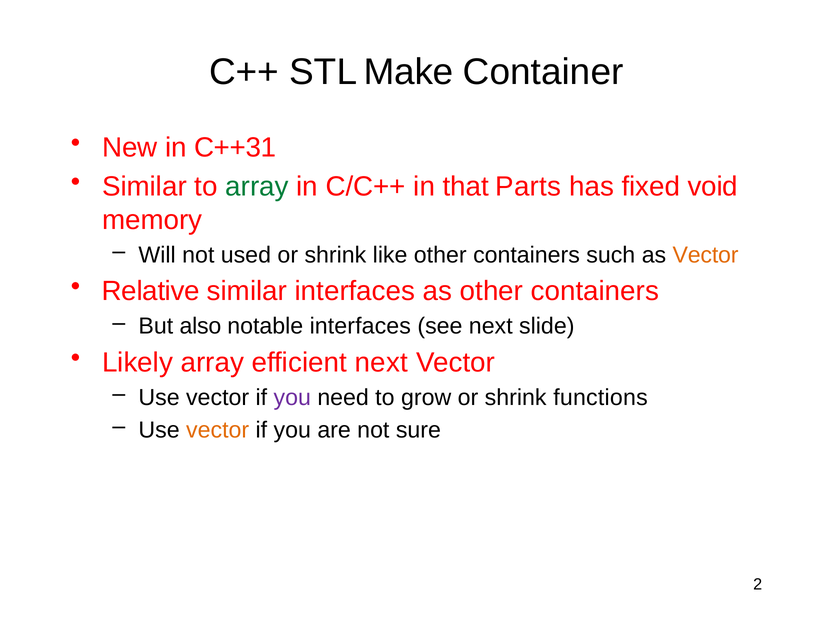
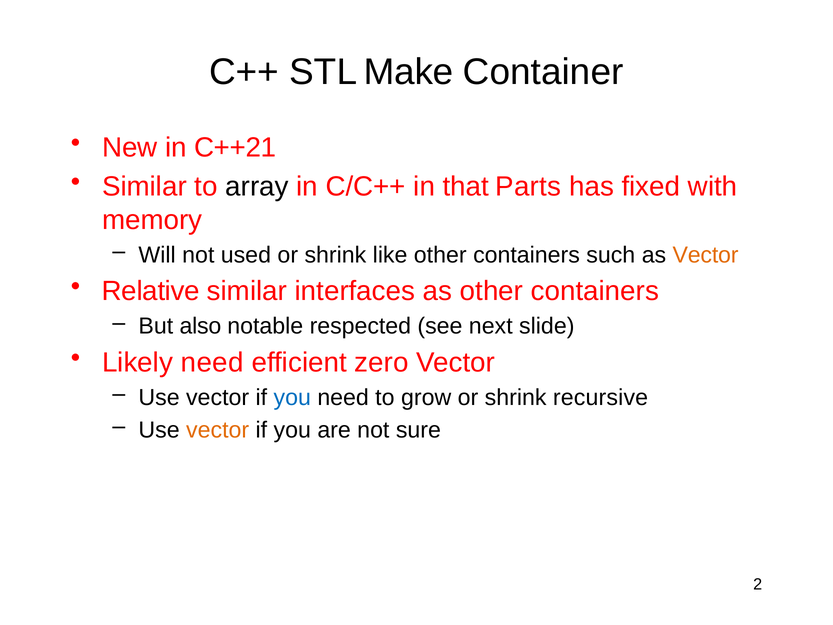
C++31: C++31 -> C++21 (235, 148)
array colour: green -> black (257, 187)
void: void -> with (713, 187)
notable interfaces: interfaces -> respected (360, 326)
Likely array: array -> need (212, 362)
efficient next: next -> zero (382, 362)
you colour: purple -> blue (292, 397)
functions: functions -> recursive (601, 397)
